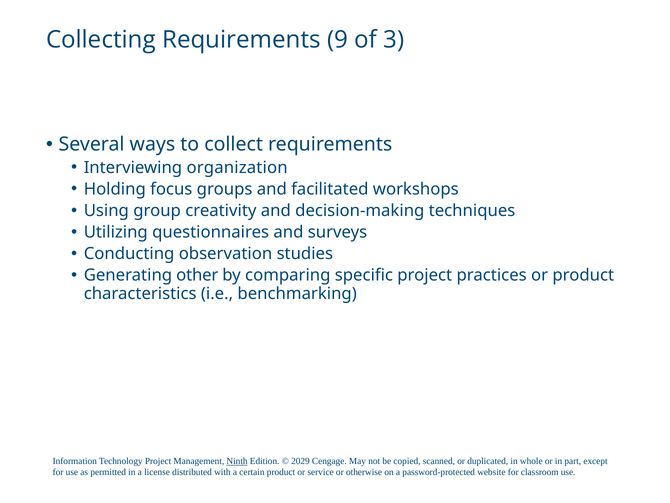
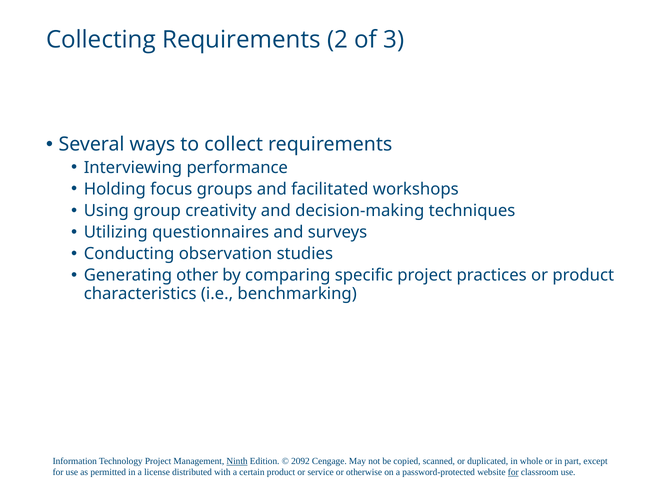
9: 9 -> 2 (338, 40)
organization: organization -> performance (237, 167)
2029: 2029 -> 2092 (300, 461)
for underline: none -> present (513, 472)
